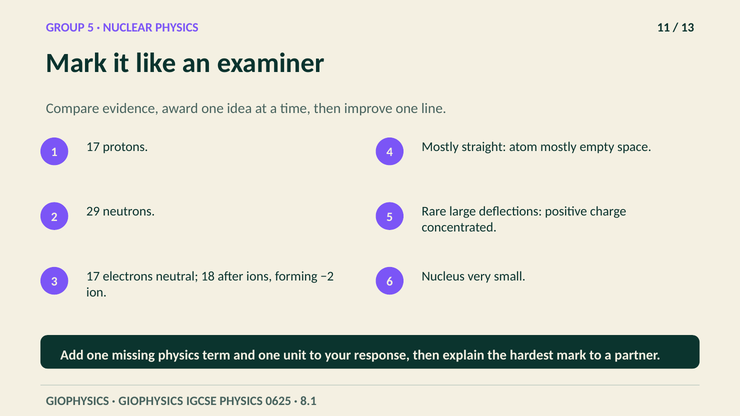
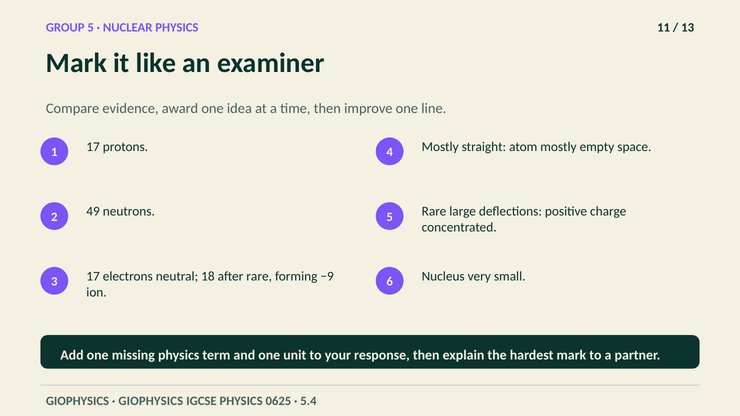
29: 29 -> 49 (93, 212)
after ions: ions -> rare (259, 276)
−2: −2 -> −9 (327, 276)
8.1: 8.1 -> 5.4 (308, 401)
